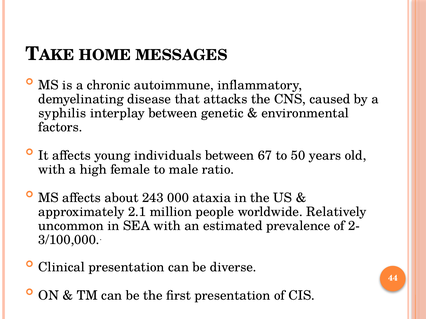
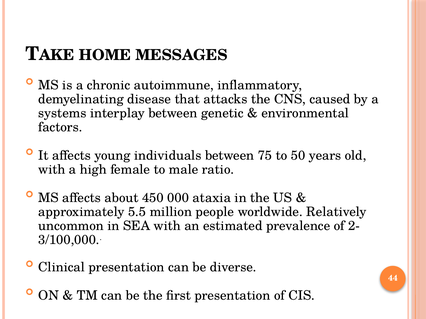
syphilis: syphilis -> systems (62, 113)
67: 67 -> 75 (265, 156)
243: 243 -> 450 (153, 198)
2.1: 2.1 -> 5.5 (137, 212)
